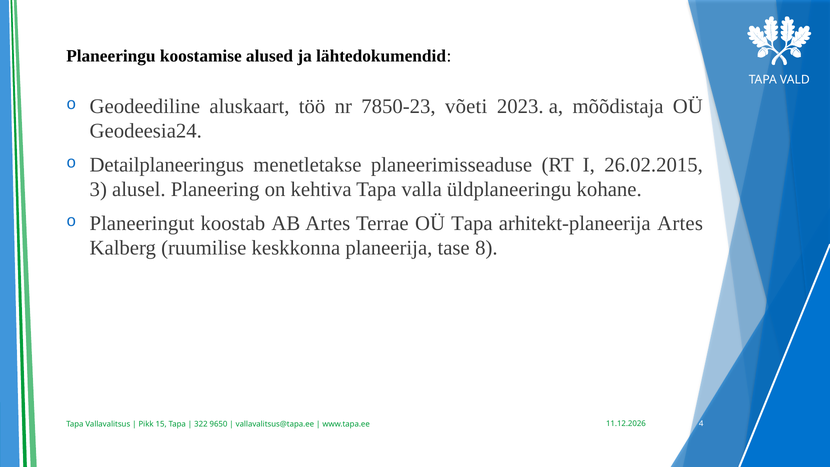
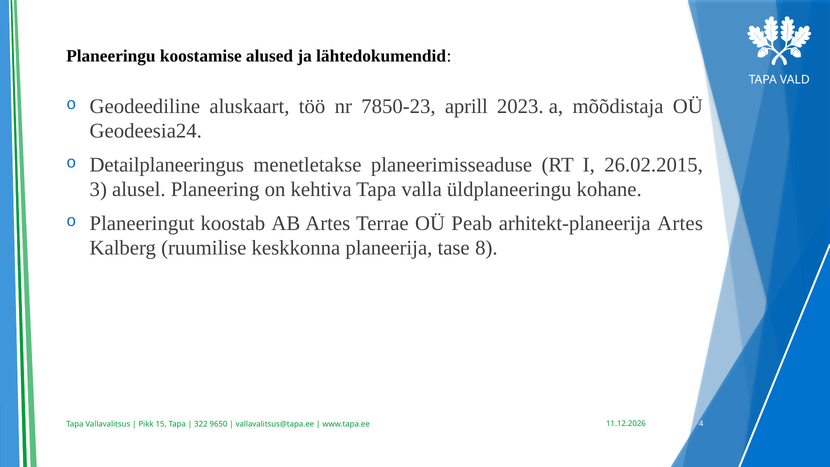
võeti: võeti -> aprill (466, 106)
OÜ Tapa: Tapa -> Peab (472, 223)
